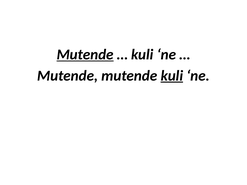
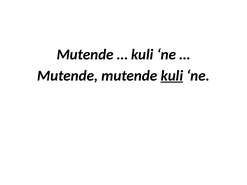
Mutende underline: present -> none (85, 55)
